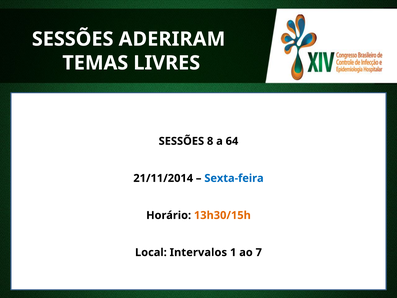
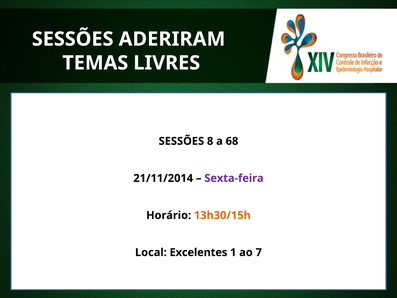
64: 64 -> 68 (232, 141)
Sexta-feira colour: blue -> purple (234, 178)
Intervalos: Intervalos -> Excelentes (198, 252)
